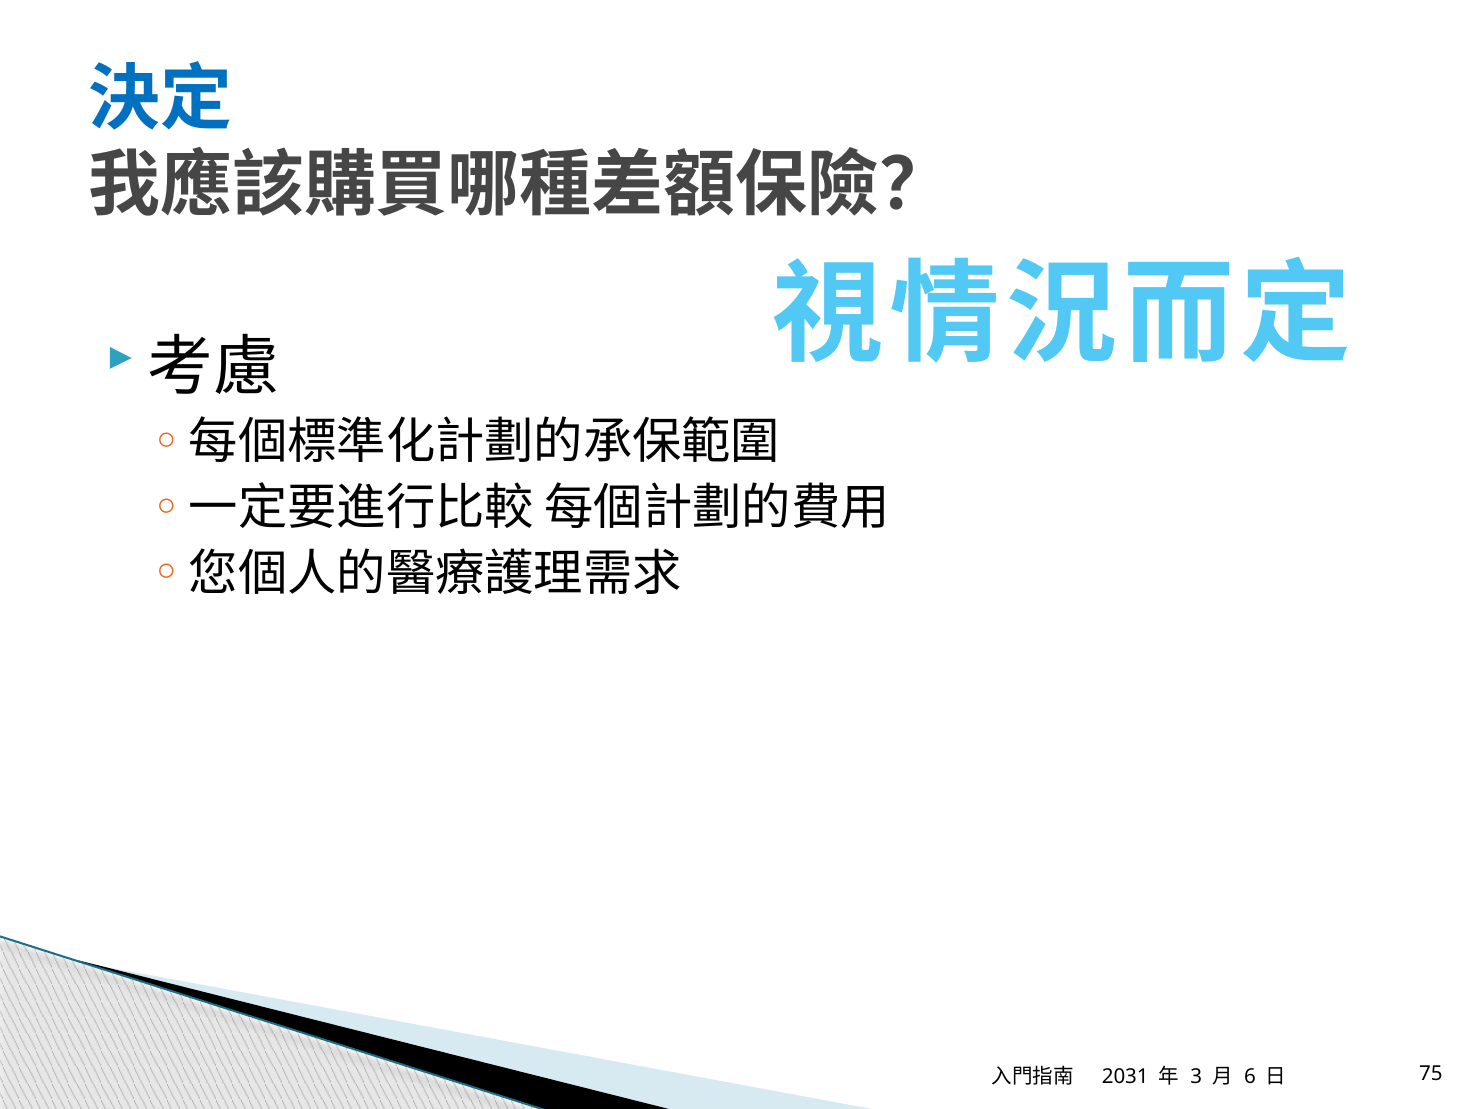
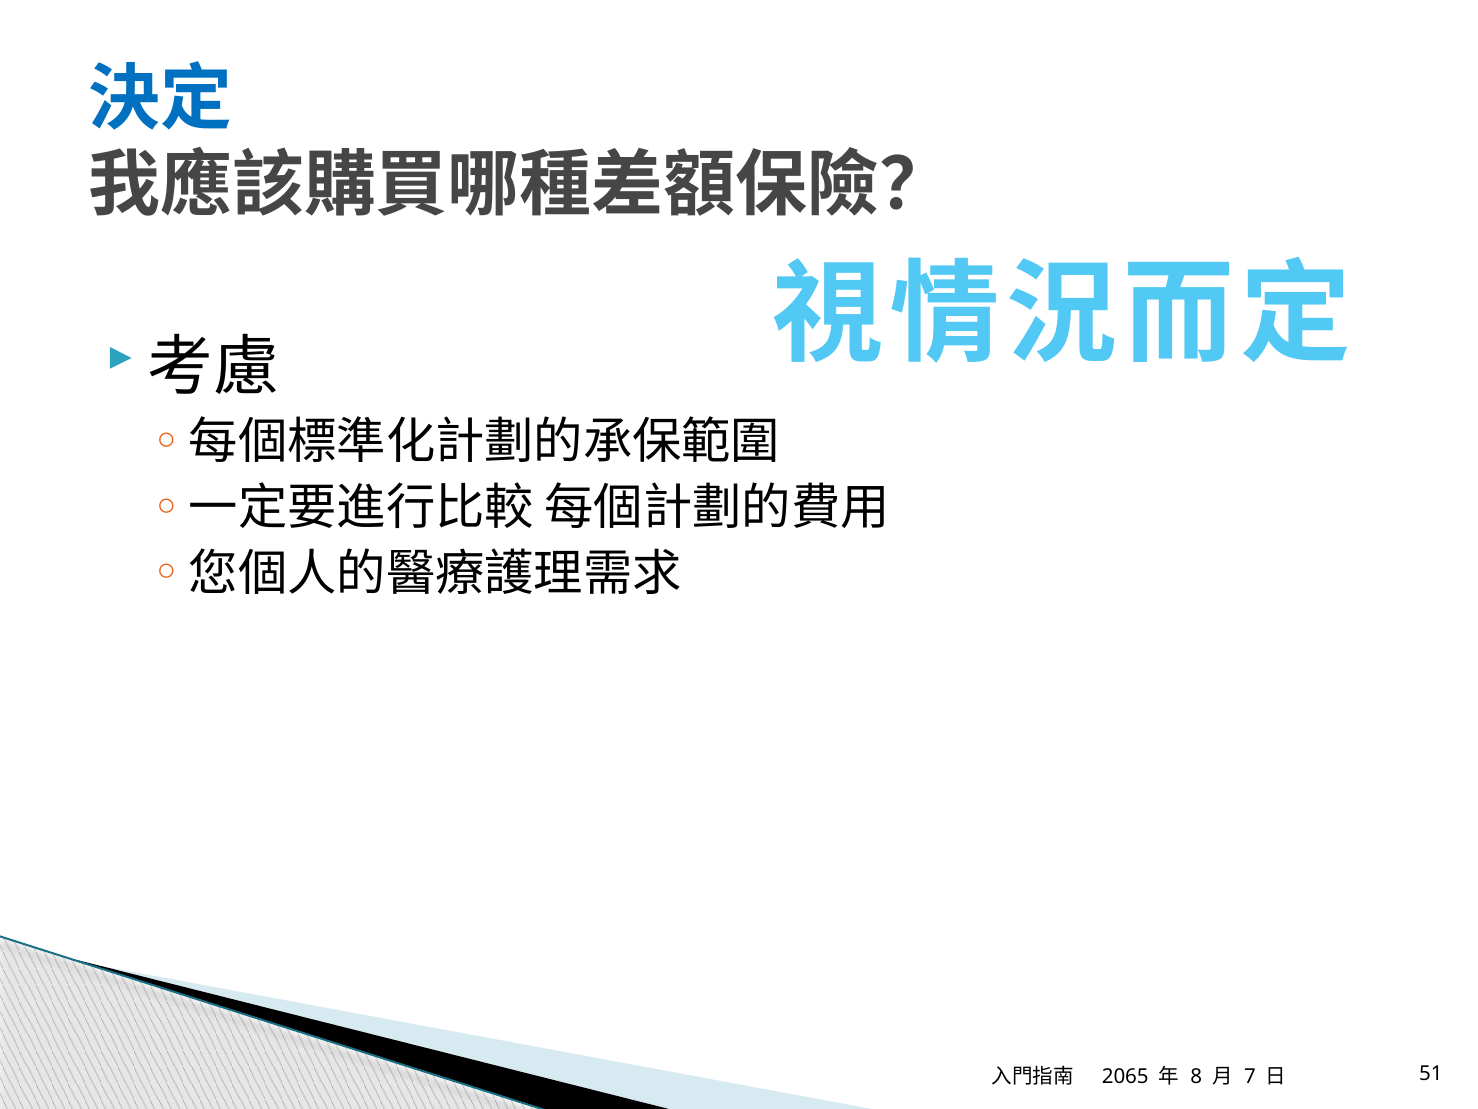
75: 75 -> 51 (1431, 1073)
2031: 2031 -> 2065 (1125, 1077)
3: 3 -> 8 (1196, 1077)
6: 6 -> 7 (1250, 1077)
